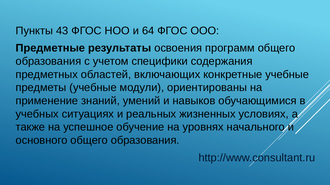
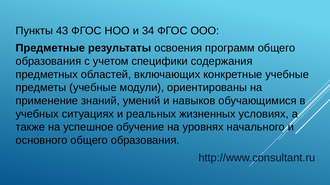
64: 64 -> 34 (148, 31)
